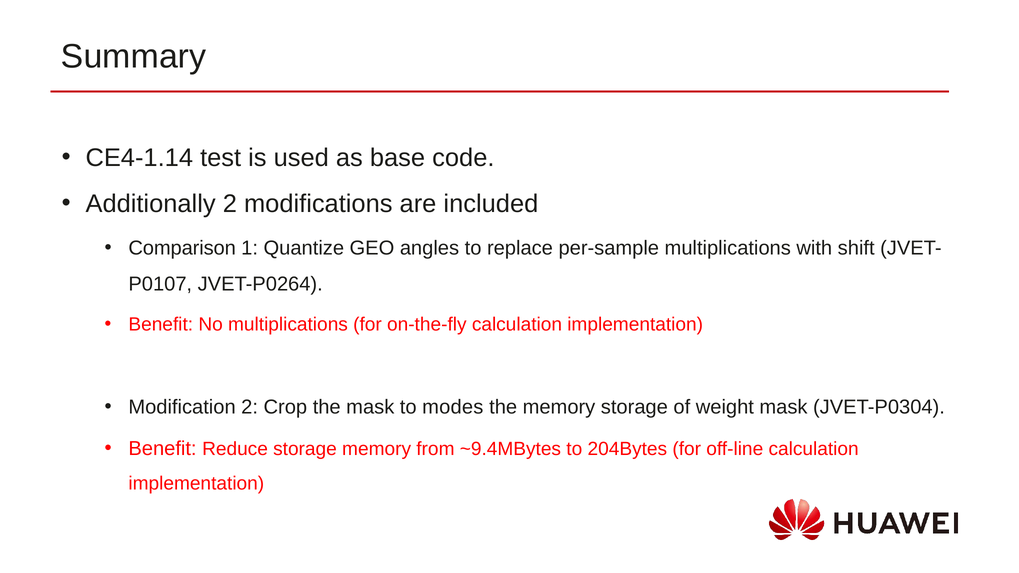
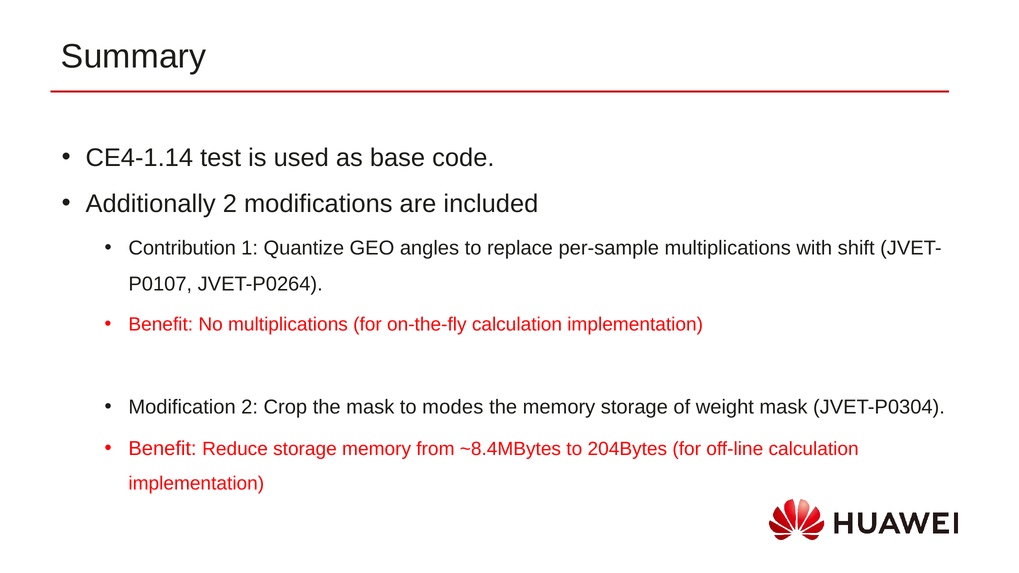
Comparison: Comparison -> Contribution (182, 248)
~9.4MBytes: ~9.4MBytes -> ~8.4MBytes (510, 449)
